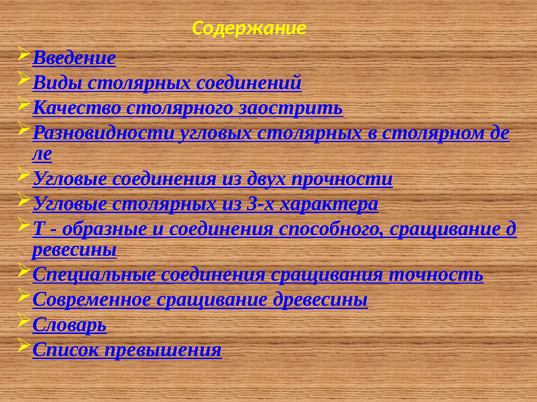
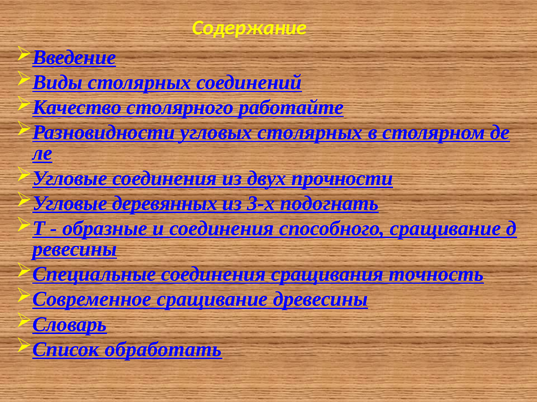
заострить: заострить -> работайте (291, 107)
столярных: столярных -> деревянных (165, 204)
характера: характера -> подогнать (329, 204)
превышения: превышения -> обработать (163, 350)
